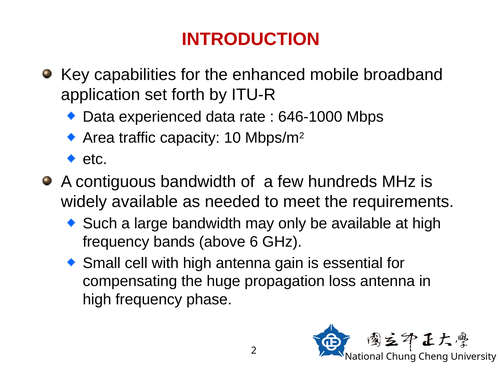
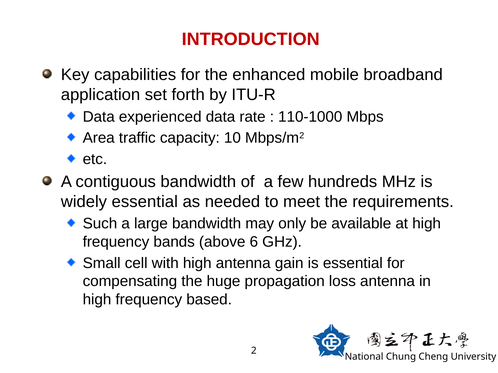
646-1000: 646-1000 -> 110-1000 (310, 117)
widely available: available -> essential (145, 202)
phase: phase -> based (209, 300)
